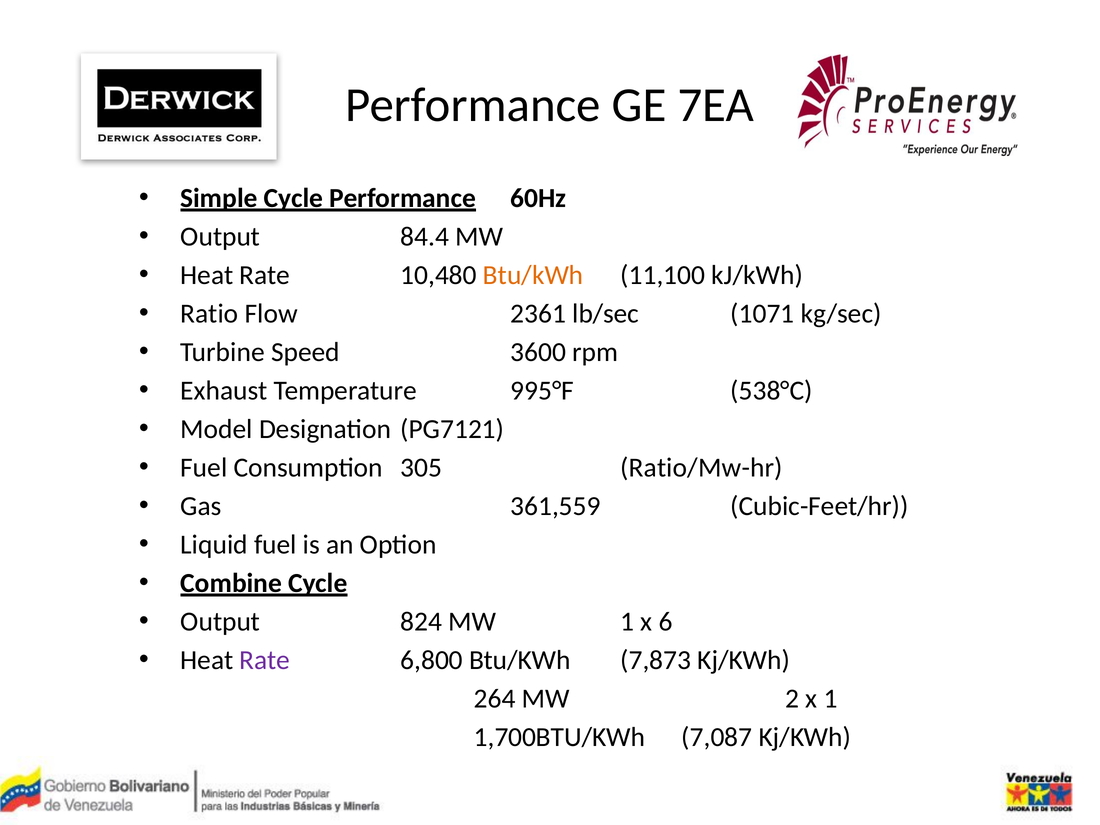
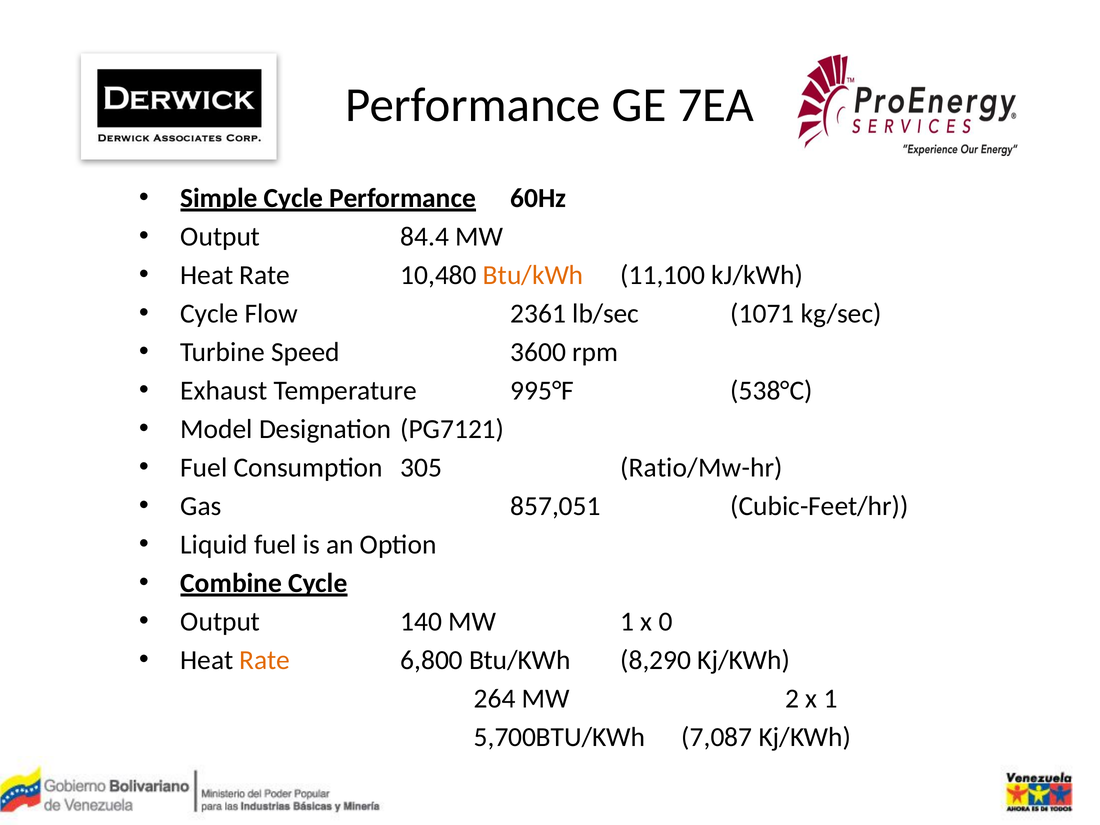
Ratio: Ratio -> Cycle (209, 313)
361,559: 361,559 -> 857,051 (556, 506)
824: 824 -> 140 (421, 621)
6: 6 -> 0 (665, 621)
Rate colour: purple -> orange (265, 660)
7,873: 7,873 -> 8,290 (656, 660)
1,700BTU/KWh: 1,700BTU/KWh -> 5,700BTU/KWh (560, 737)
